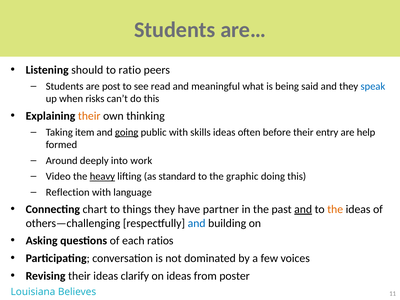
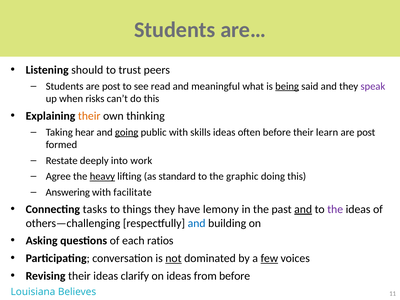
ratio: ratio -> trust (130, 70)
being underline: none -> present (287, 86)
speak colour: blue -> purple (373, 86)
item: item -> hear (85, 132)
entry: entry -> learn (327, 132)
help: help -> post (366, 132)
Around: Around -> Restate (62, 161)
Video: Video -> Agree (58, 176)
Reflection: Reflection -> Answering (68, 192)
language: language -> facilitate (133, 192)
chart: chart -> tasks (95, 209)
partner: partner -> lemony (221, 209)
the colour: orange -> purple (335, 209)
not underline: none -> present (173, 258)
few underline: none -> present (269, 258)
from poster: poster -> before (235, 276)
